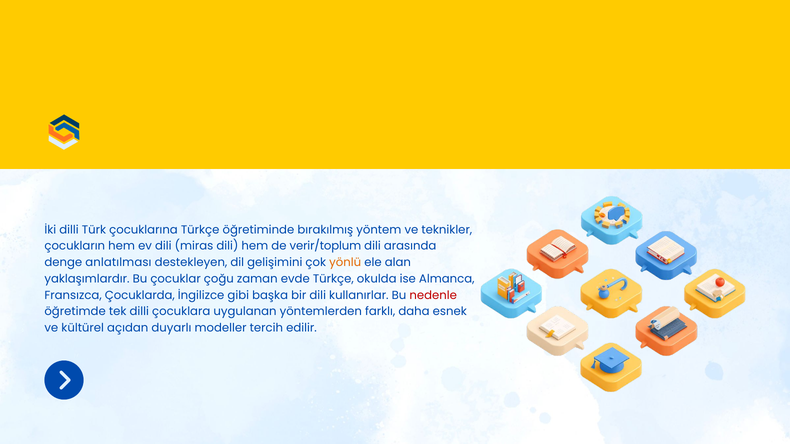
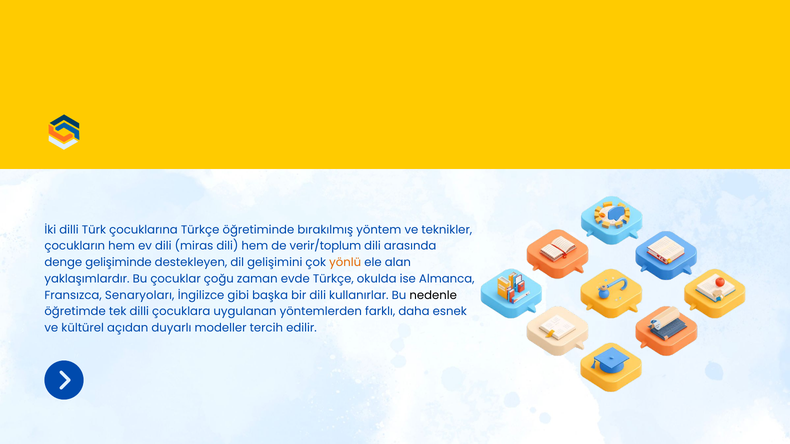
anlatılması: anlatılması -> gelişiminde (119, 263)
Çocuklarda: Çocuklarda -> Senaryoları (140, 295)
nedenle colour: red -> black (433, 295)
